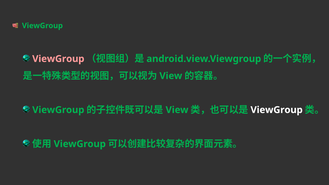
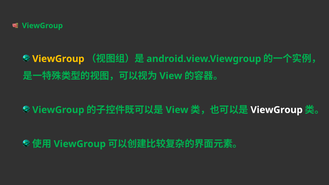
ViewGroup colour: pink -> yellow (58, 59)
